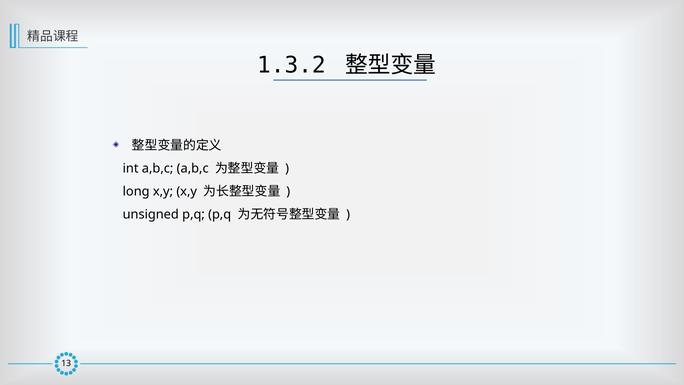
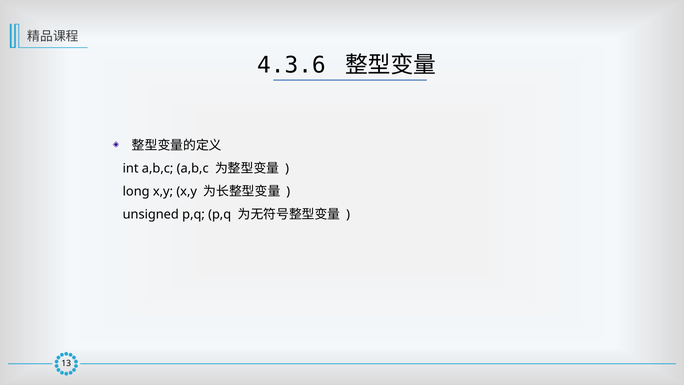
1.3.2: 1.3.2 -> 4.3.6 (291, 65)
